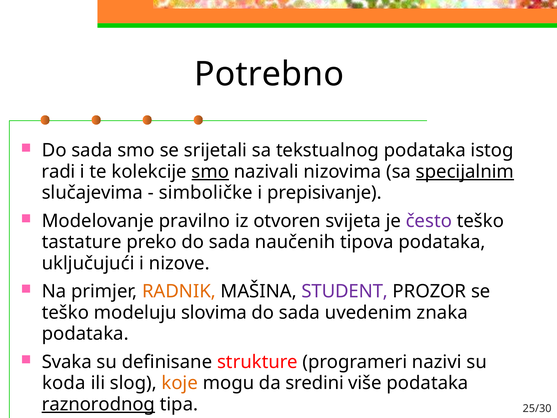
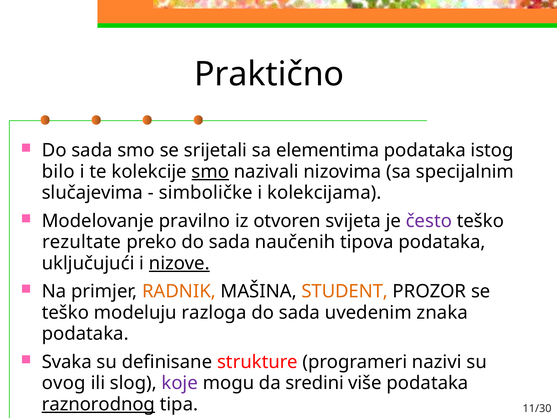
Potrebno: Potrebno -> Praktično (269, 74)
tekstualnog: tekstualnog -> elementima (328, 150)
radi: radi -> bilo (58, 172)
specijalnim underline: present -> none (465, 172)
prepisivanje: prepisivanje -> kolekcijama (324, 193)
tastature: tastature -> rezultate (82, 242)
nizove underline: none -> present (179, 263)
STUDENT colour: purple -> orange (345, 291)
slovima: slovima -> razloga (214, 312)
koda: koda -> ovog (64, 383)
koje colour: orange -> purple (180, 383)
25/30: 25/30 -> 11/30 (537, 408)
